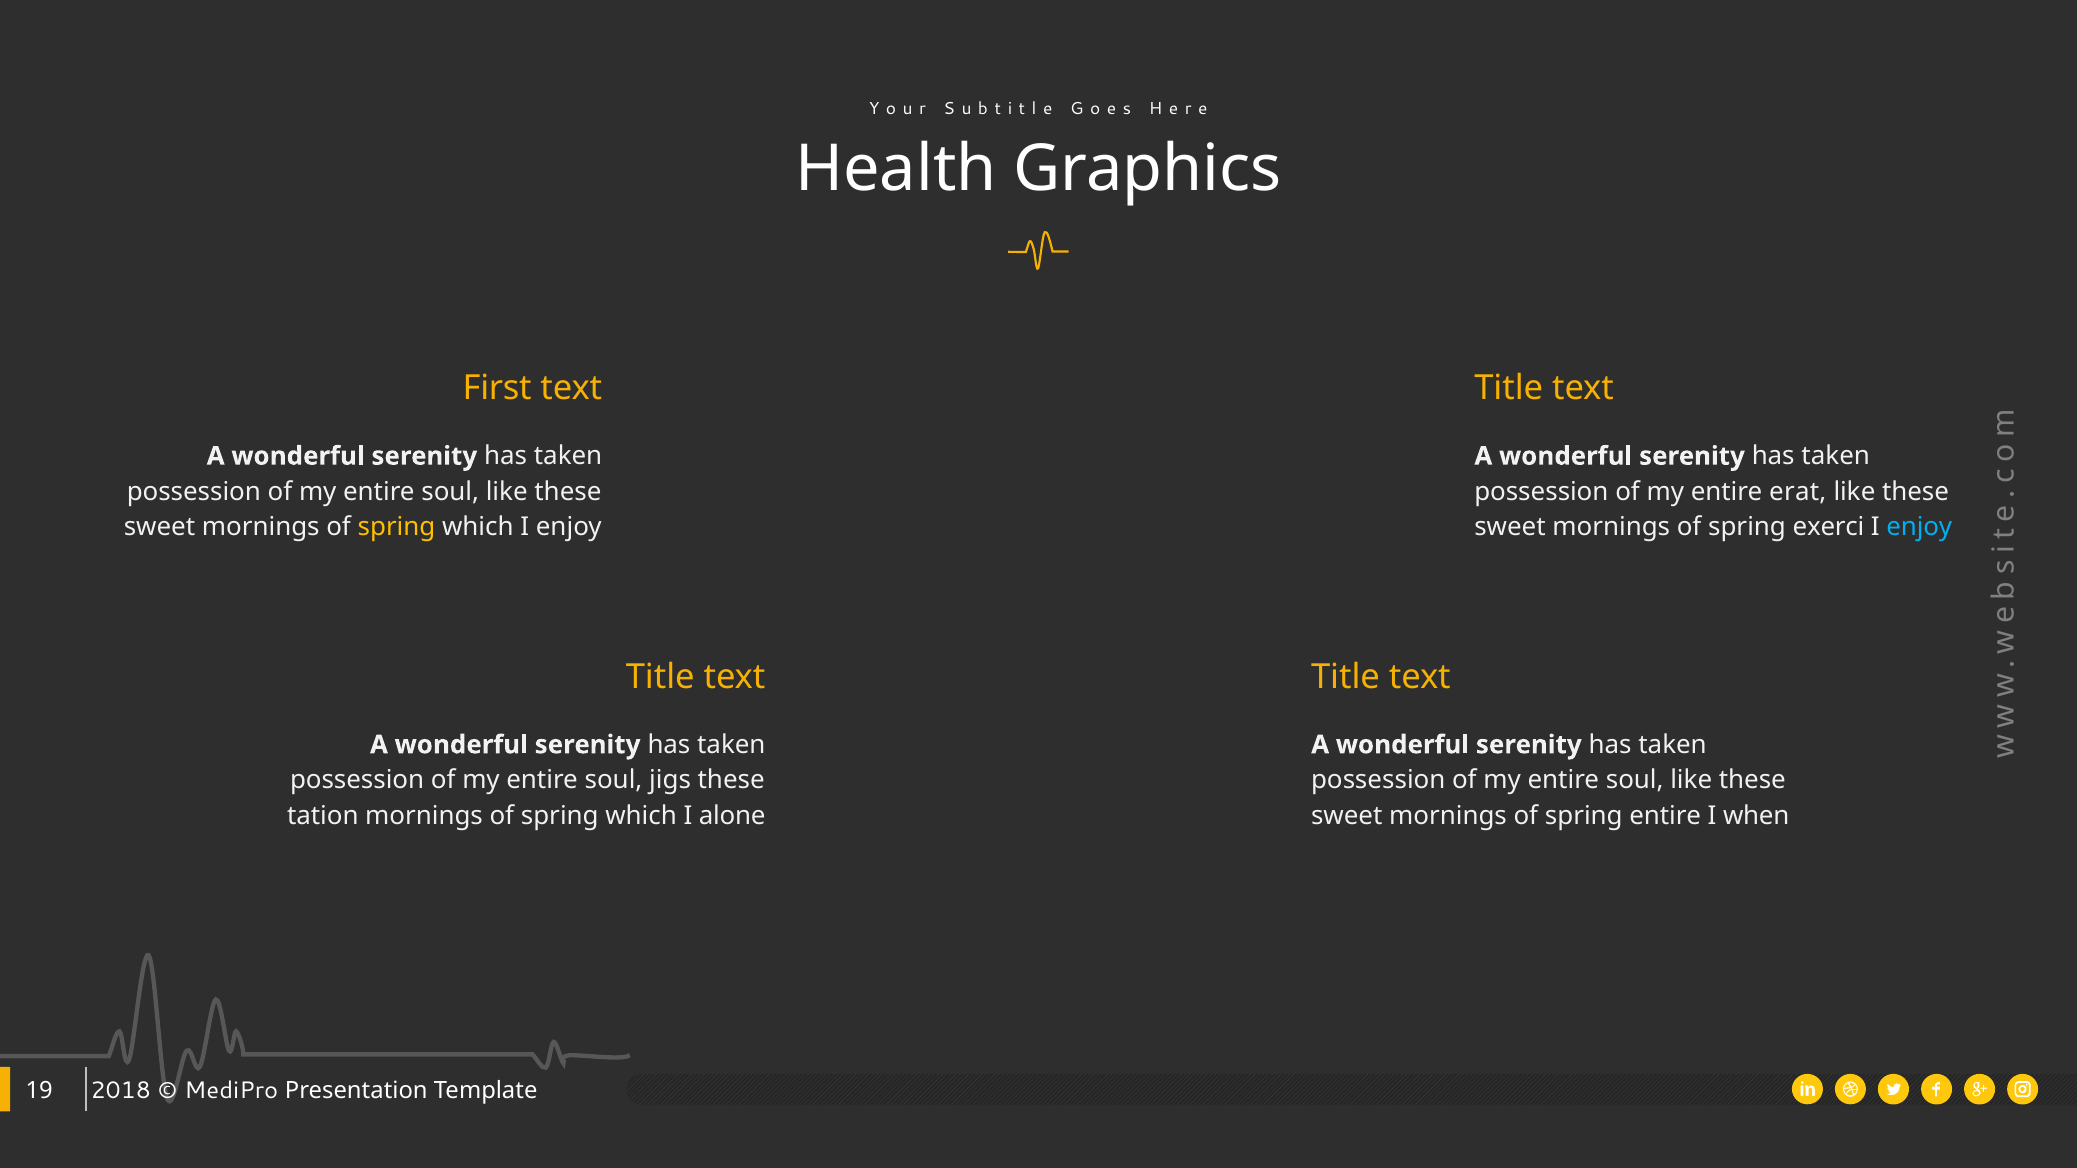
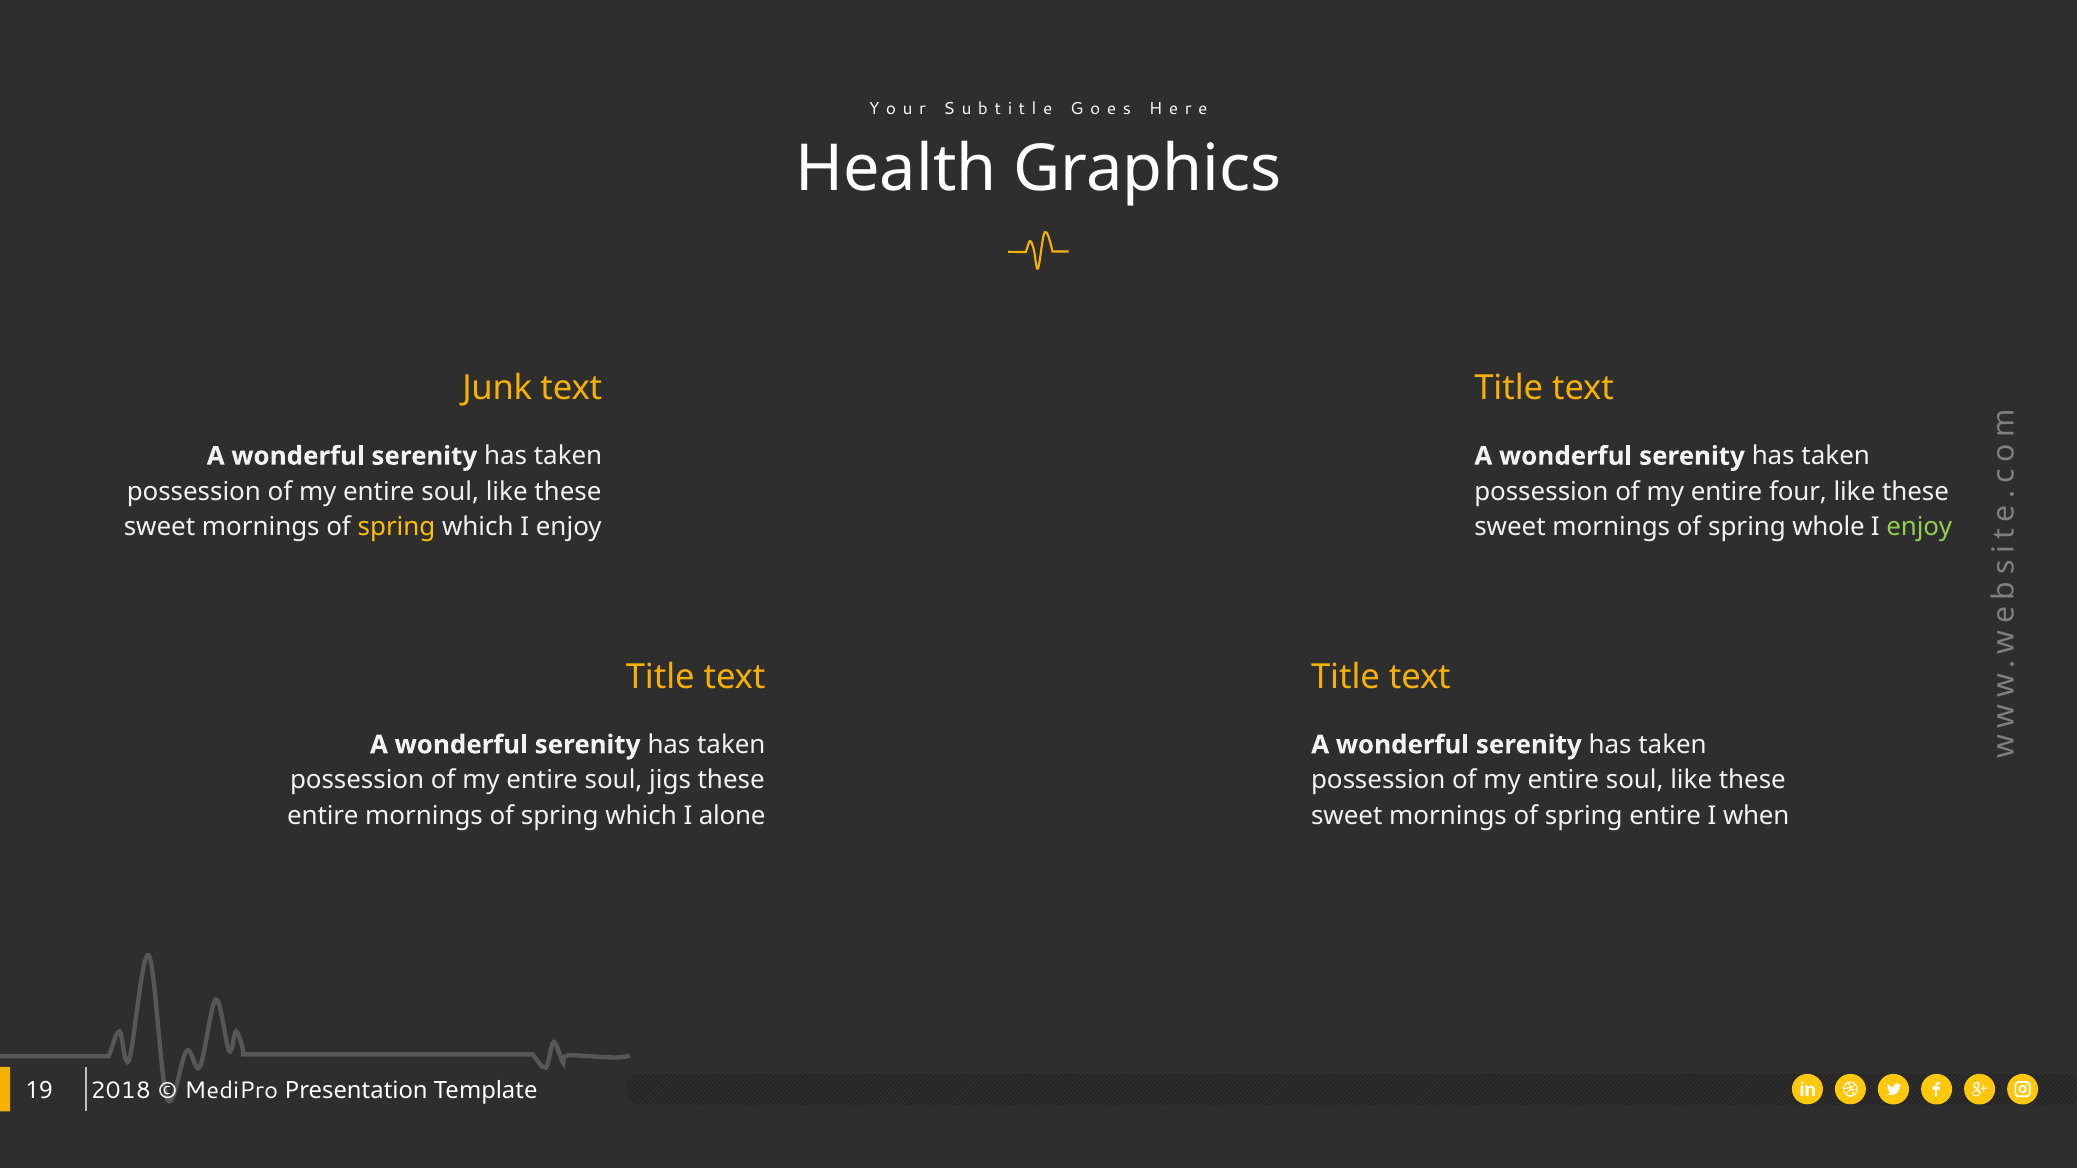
First: First -> Junk (497, 388)
erat: erat -> four (1798, 492)
exerci: exerci -> whole (1829, 527)
enjoy colour: light blue -> light green (1919, 527)
tation: tation -> entire (323, 816)
